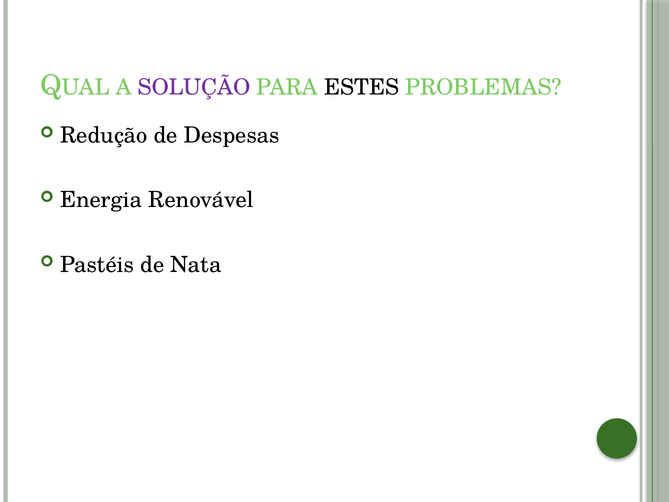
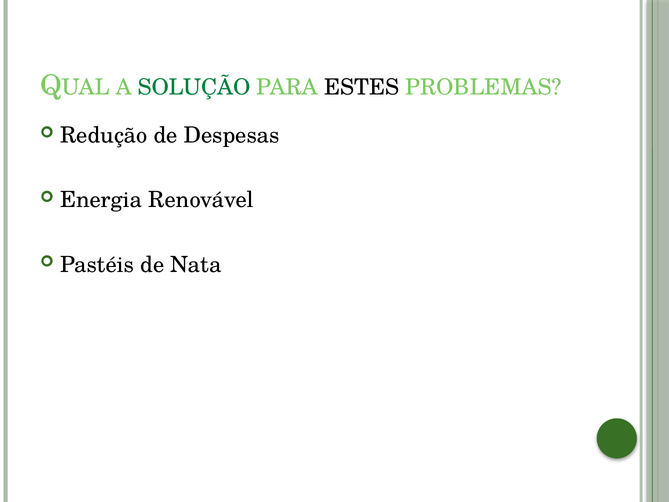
SOLUÇÃO colour: purple -> green (194, 87)
